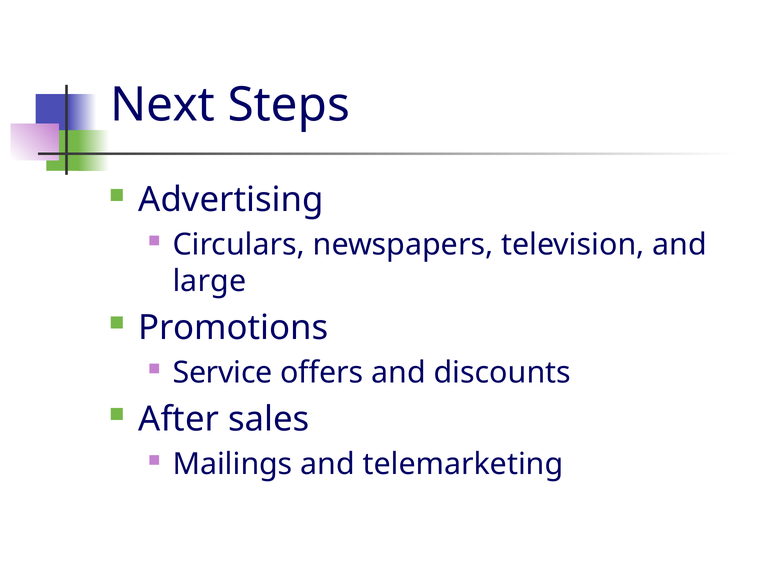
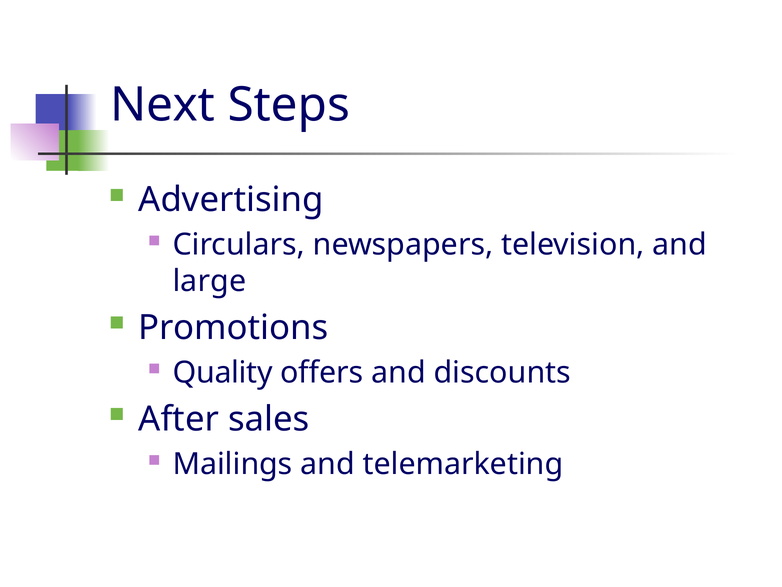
Service: Service -> Quality (223, 372)
